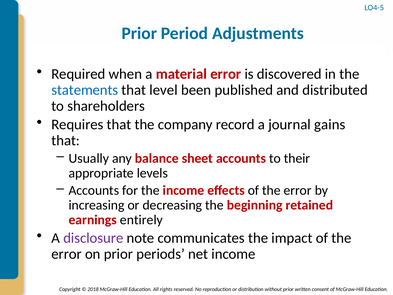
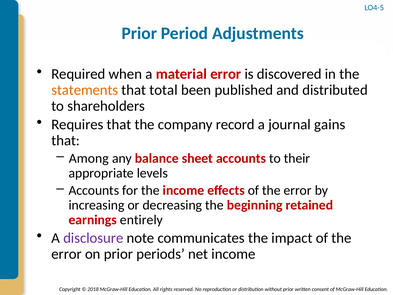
statements colour: blue -> orange (85, 90)
level: level -> total (164, 90)
Usually: Usually -> Among (89, 158)
